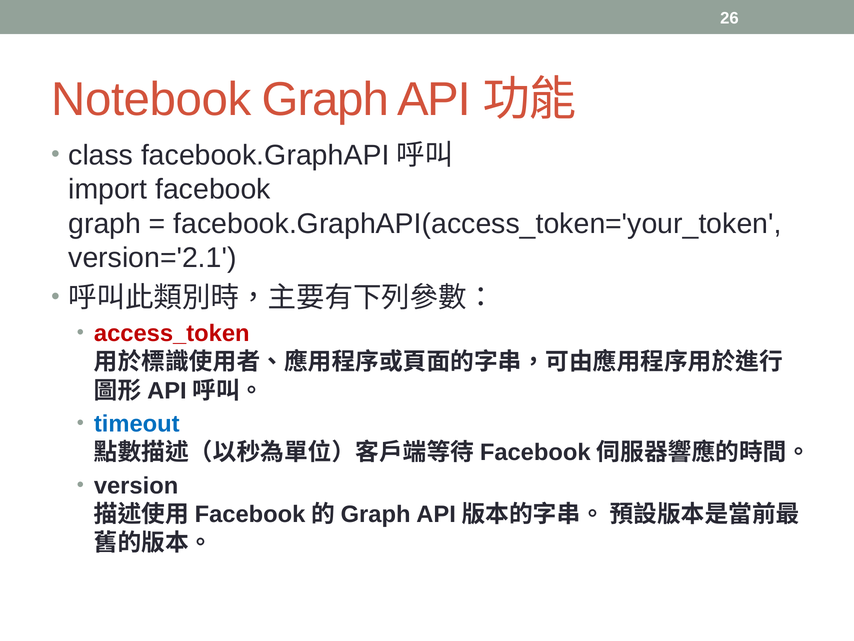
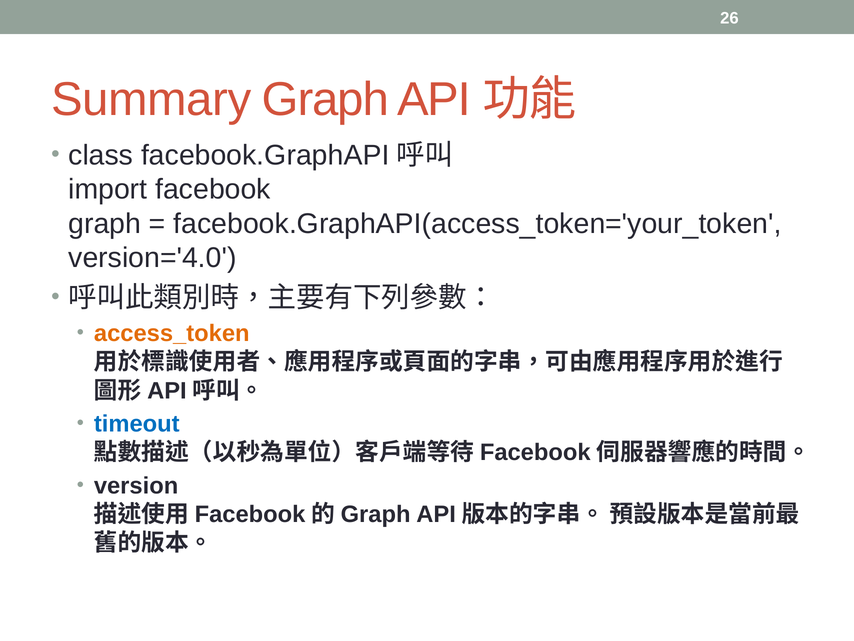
Notebook: Notebook -> Summary (151, 99)
version='2.1: version='2.1 -> version='4.0 (152, 258)
access_token colour: red -> orange (172, 333)
